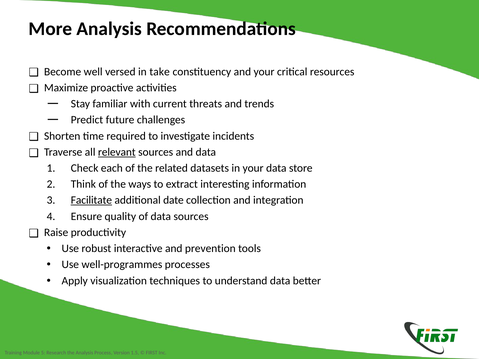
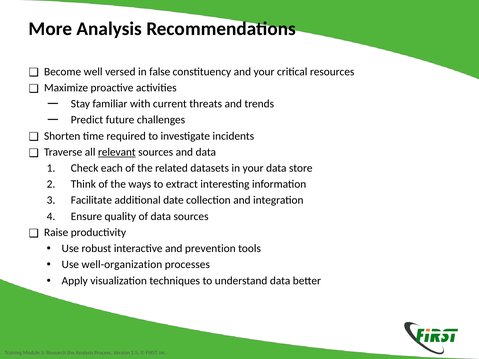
take: take -> false (160, 72)
Facilitate underline: present -> none (91, 200)
well-programmes: well-programmes -> well-organization (122, 265)
